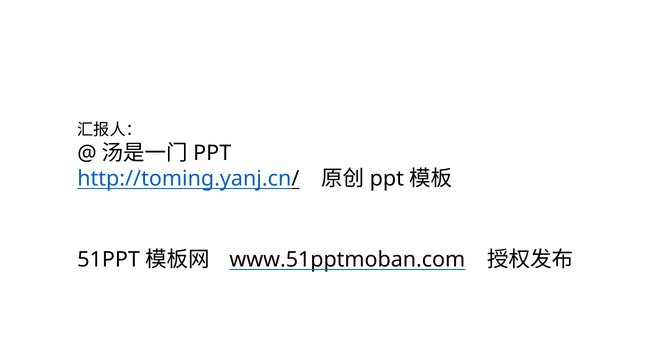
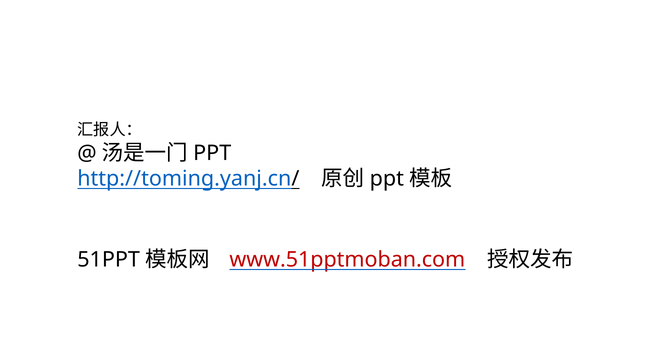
www.51pptmoban.com colour: black -> red (347, 260)
